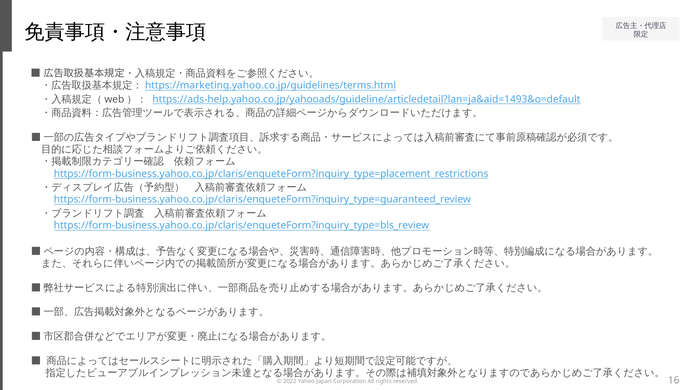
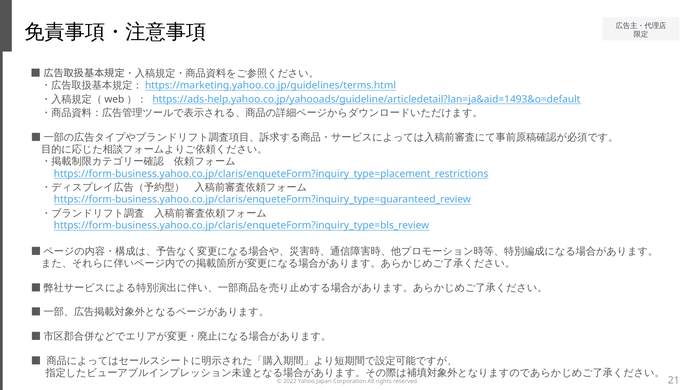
16: 16 -> 21 (674, 381)
